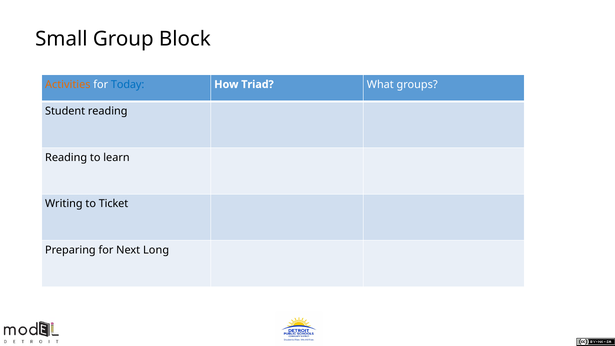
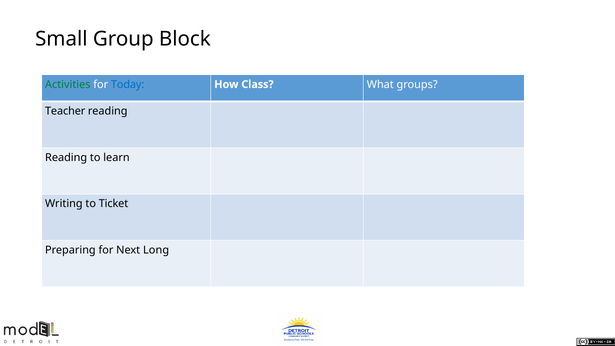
Activities colour: orange -> green (68, 84)
Triad: Triad -> Class (257, 84)
Student: Student -> Teacher (65, 111)
